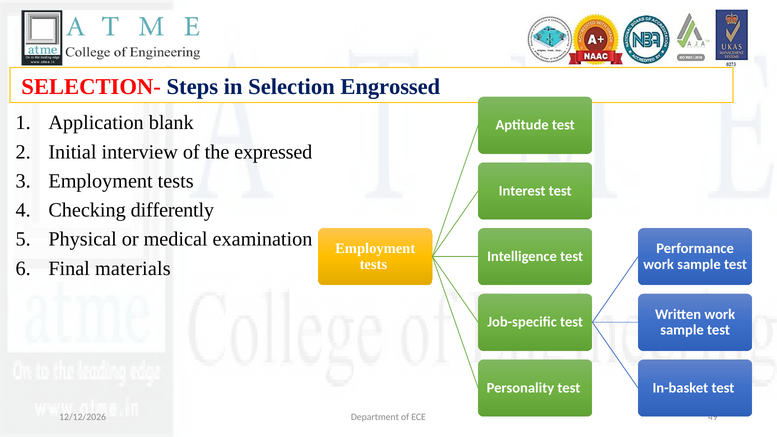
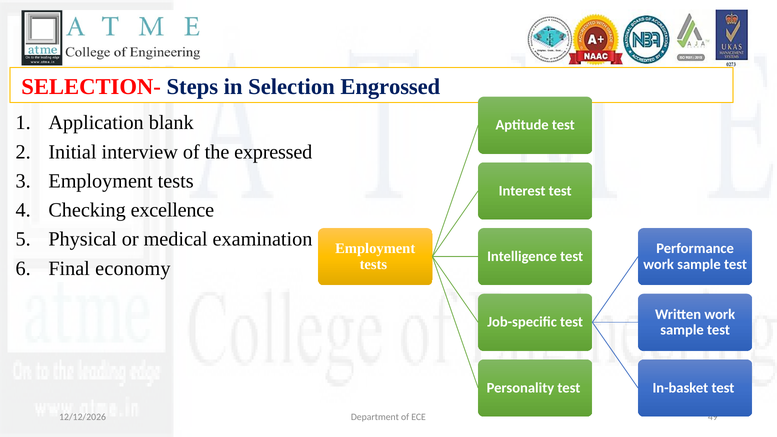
differently: differently -> excellence (172, 210)
materials: materials -> economy (133, 268)
